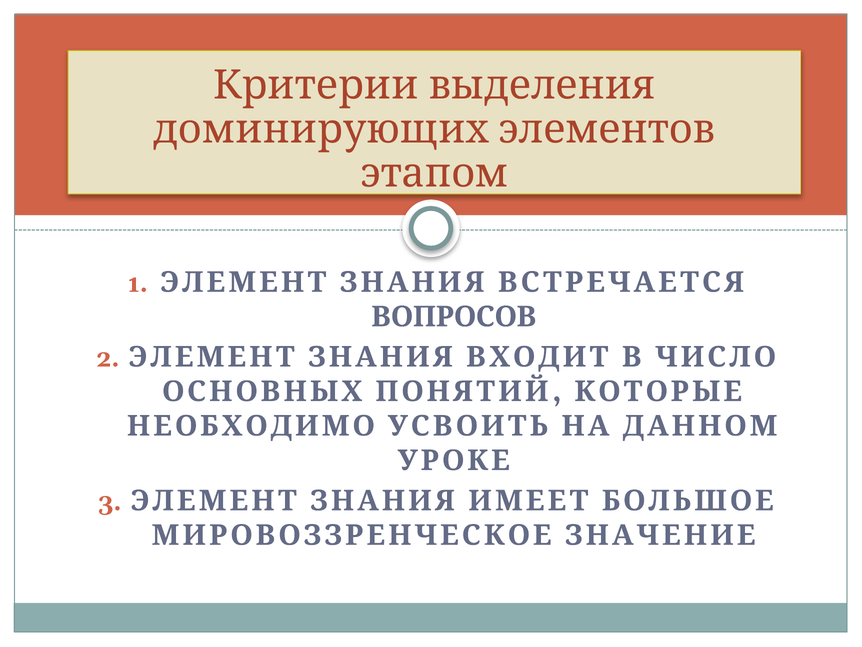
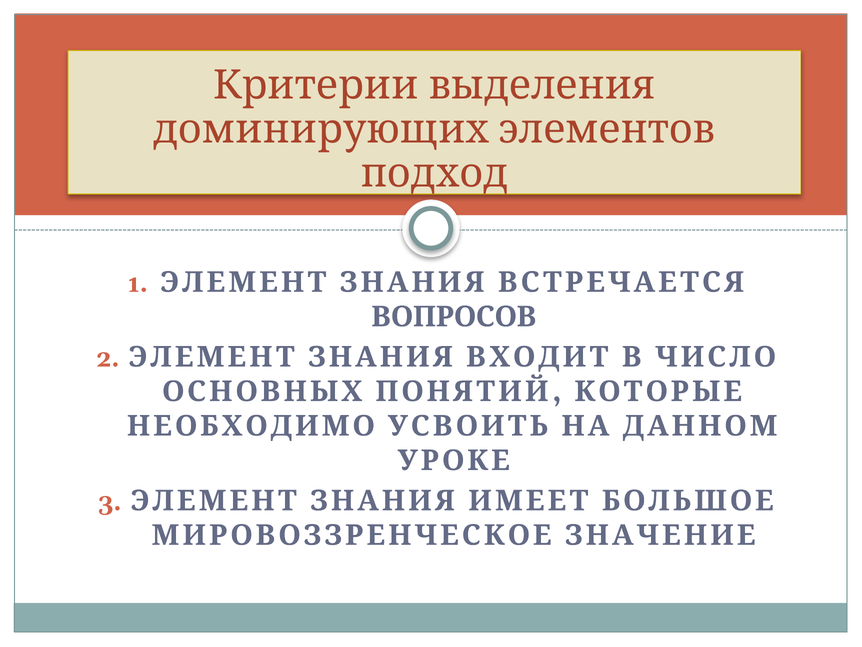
этапом: этапом -> подход (434, 173)
